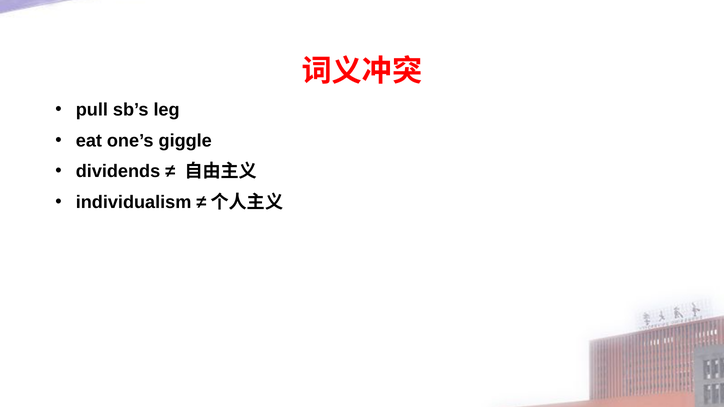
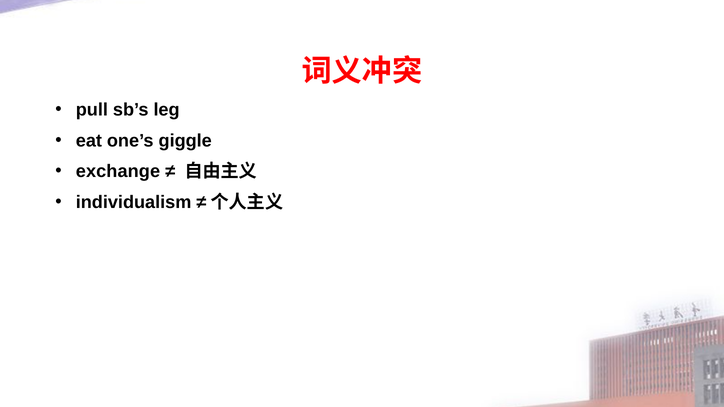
dividends: dividends -> exchange (118, 171)
